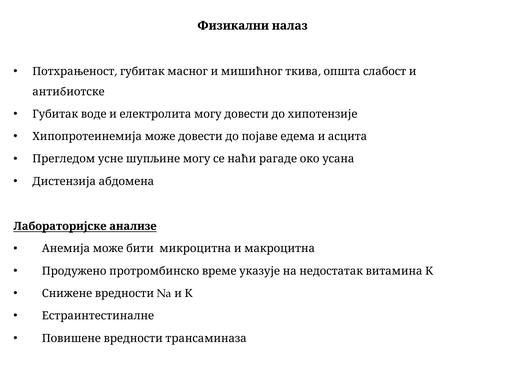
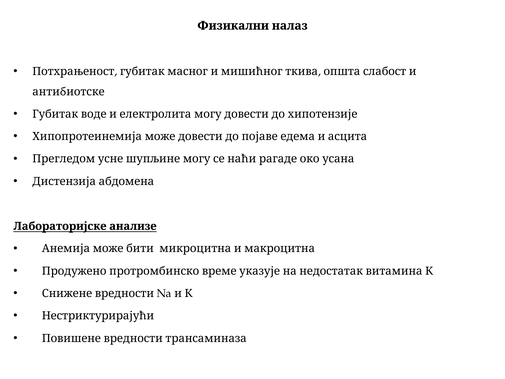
Естраинтестиналне: Естраинтестиналне -> Нестриктурирајући (98, 316)
